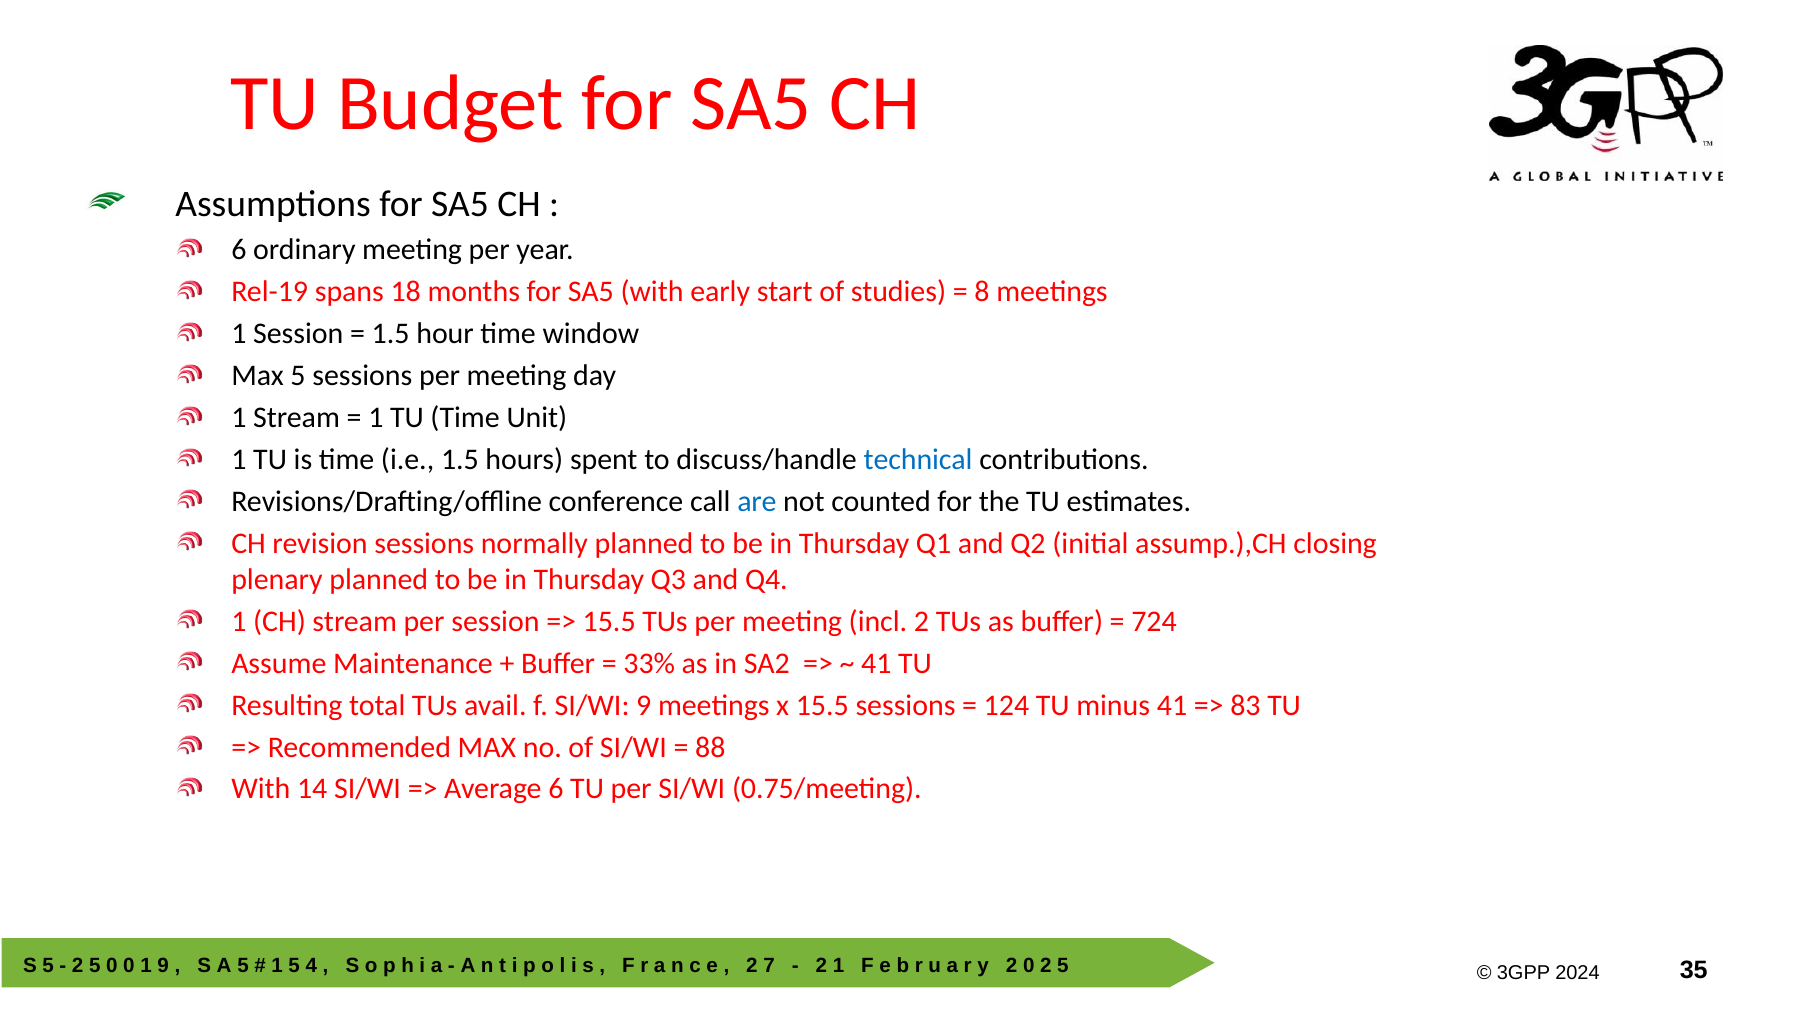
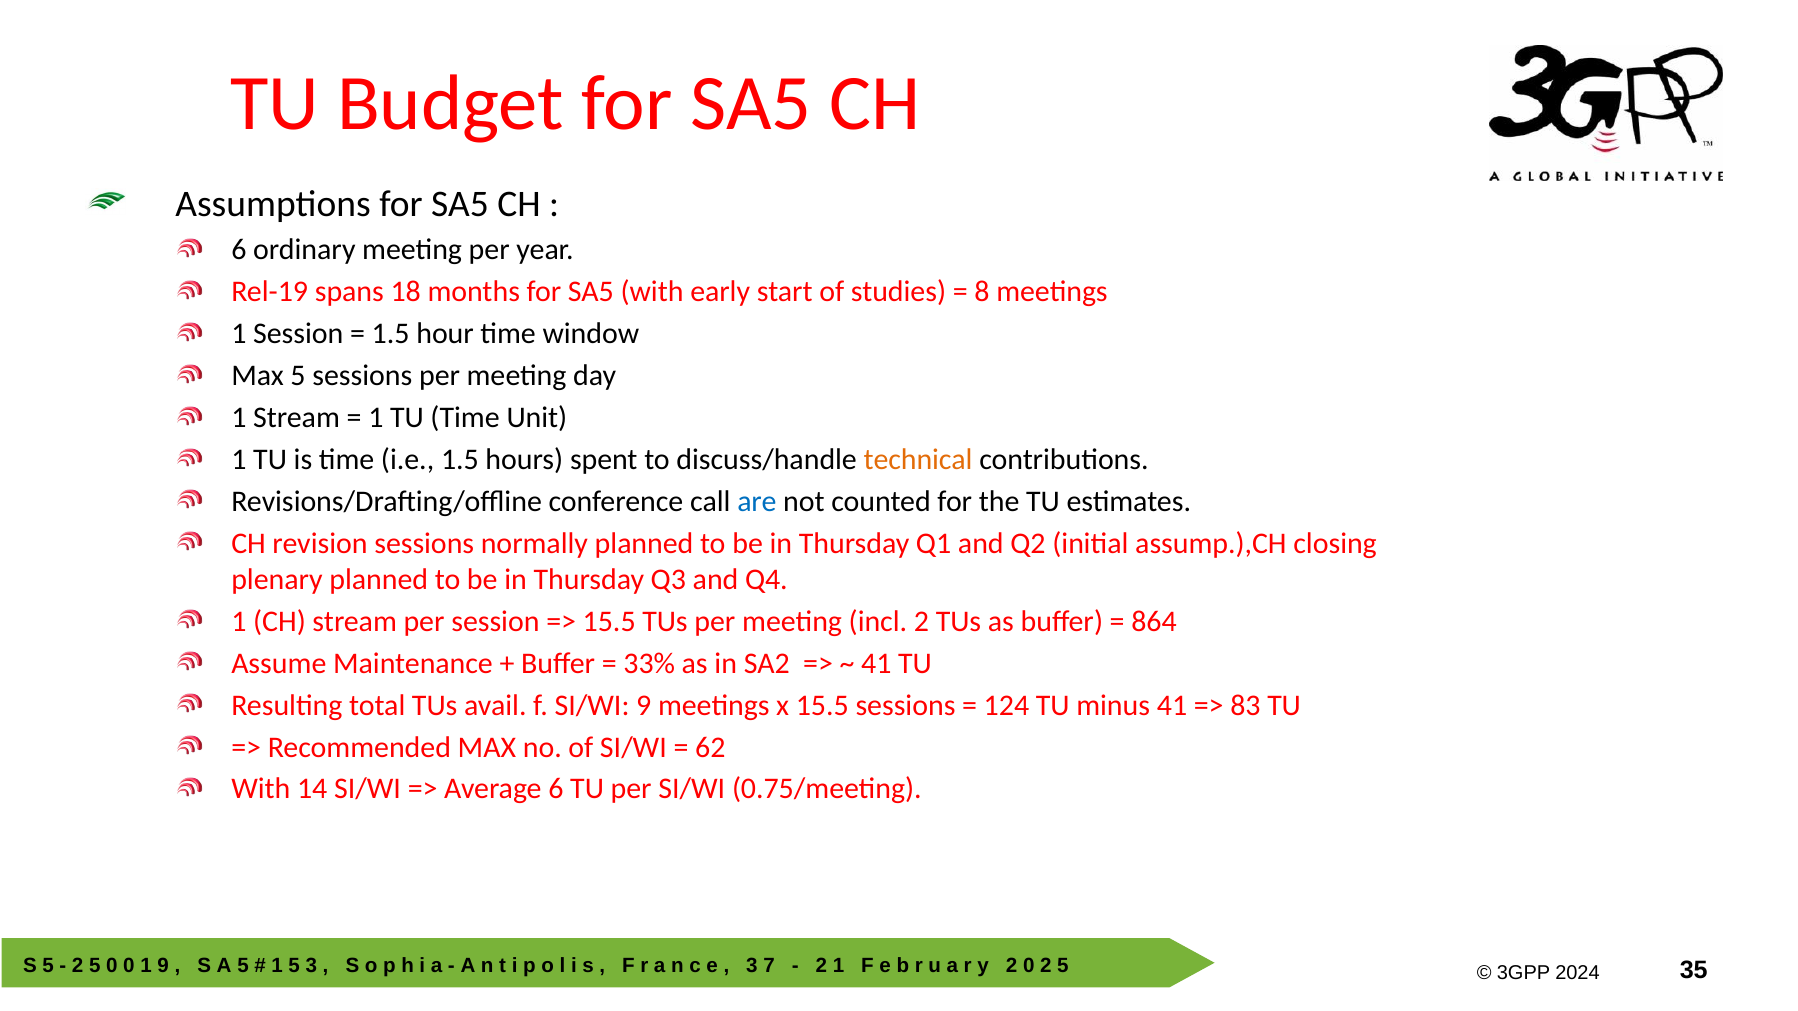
technical colour: blue -> orange (918, 460)
724: 724 -> 864 (1154, 622)
88: 88 -> 62 (710, 747)
5 4: 4 -> 3 (311, 966)
2: 2 -> 3 (752, 966)
